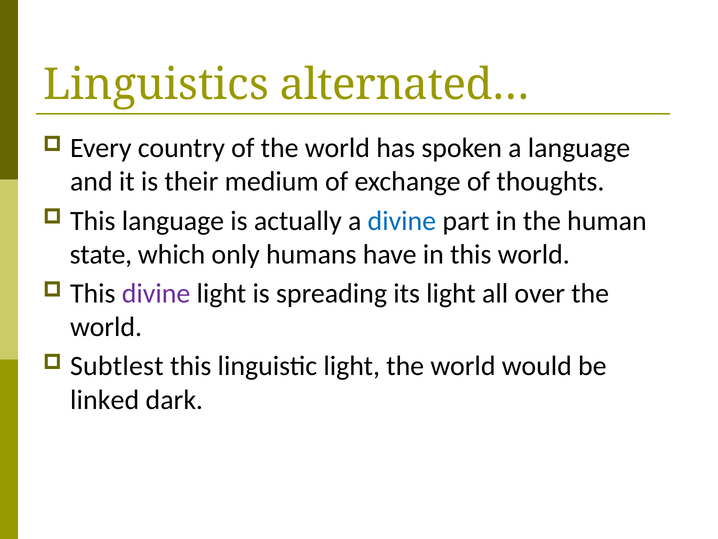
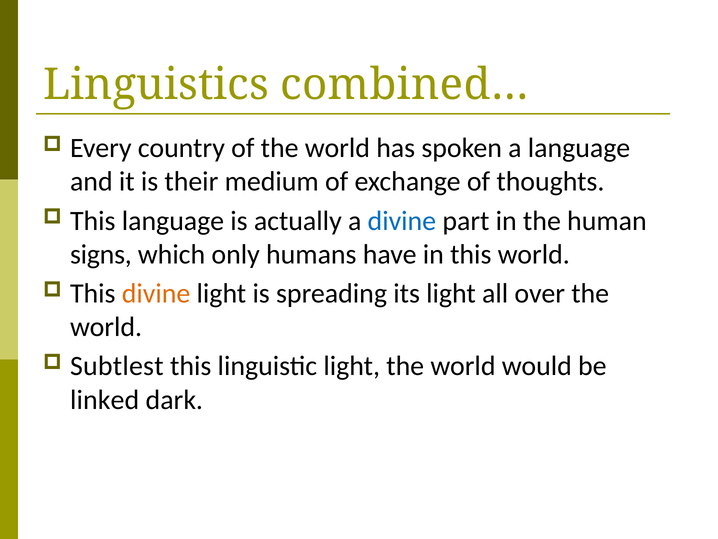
alternated…: alternated… -> combined… (404, 84)
state: state -> signs (101, 254)
divine colour: purple -> orange (156, 293)
